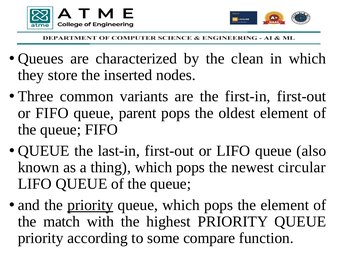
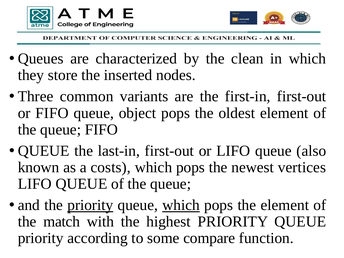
parent: parent -> object (138, 113)
thing: thing -> costs (111, 167)
circular: circular -> vertices (302, 167)
which underline: none -> present (181, 205)
